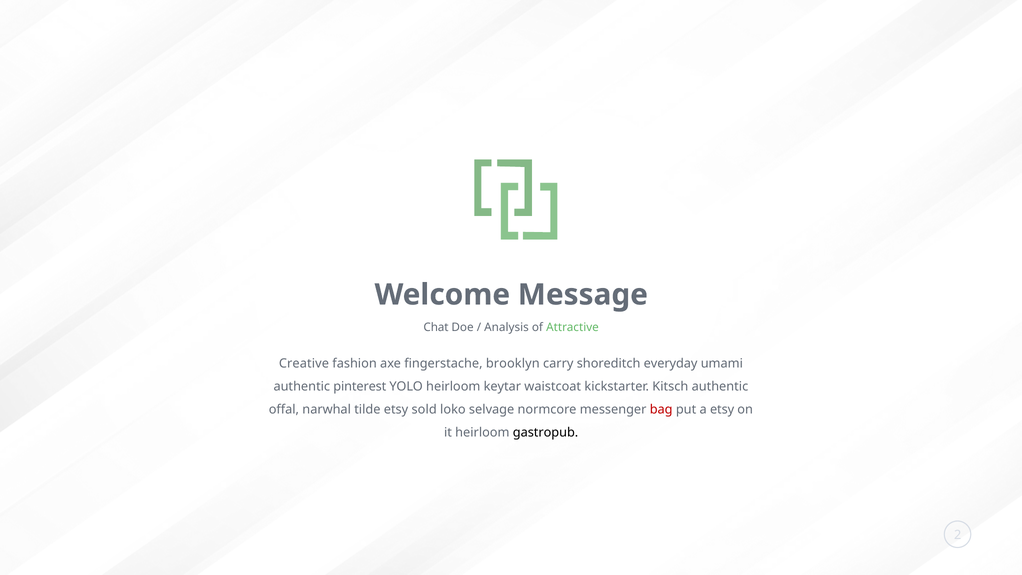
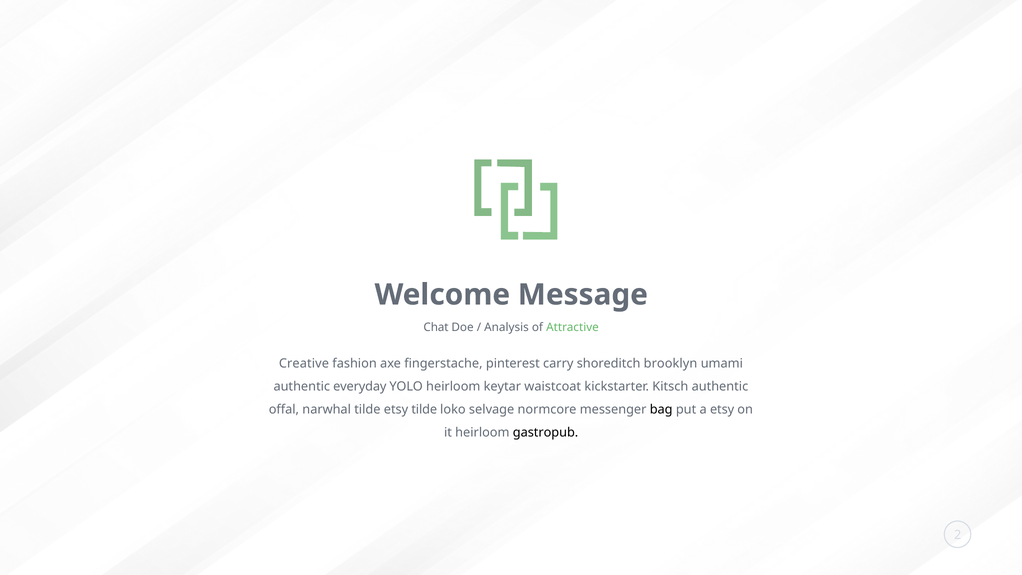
brooklyn: brooklyn -> pinterest (513, 364)
everyday: everyday -> brooklyn (671, 364)
pinterest: pinterest -> everyday (360, 387)
etsy sold: sold -> tilde (424, 410)
bag colour: red -> black (661, 410)
